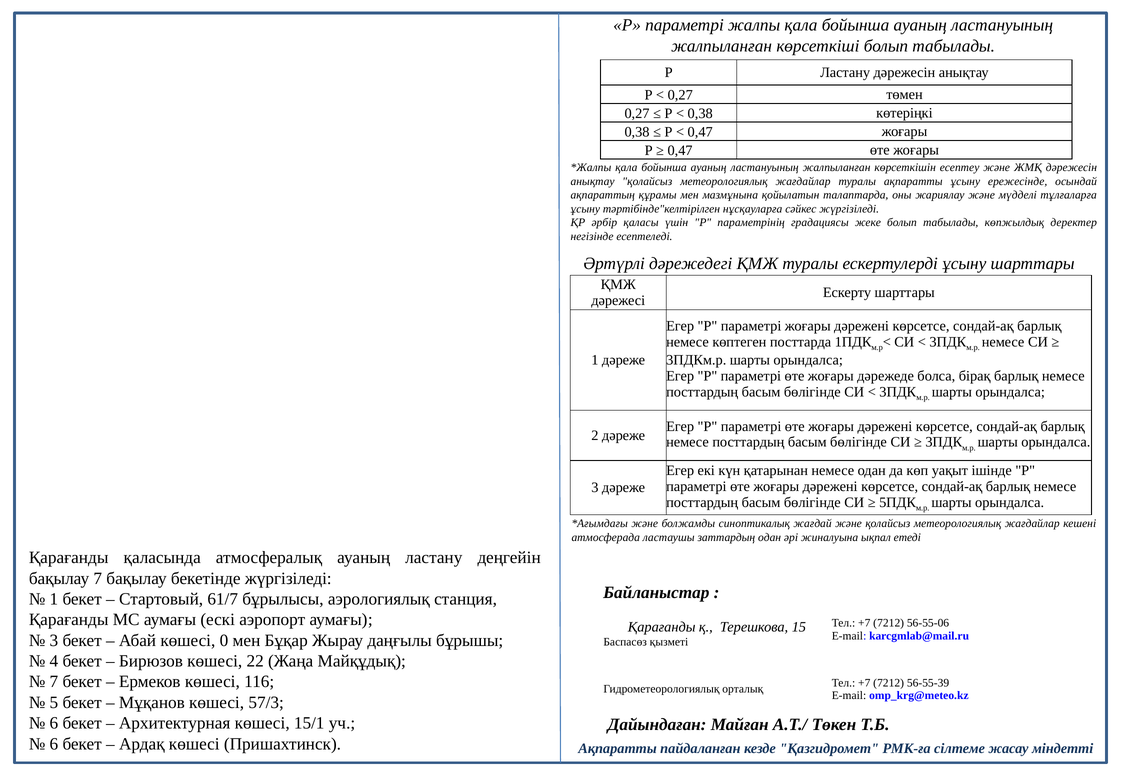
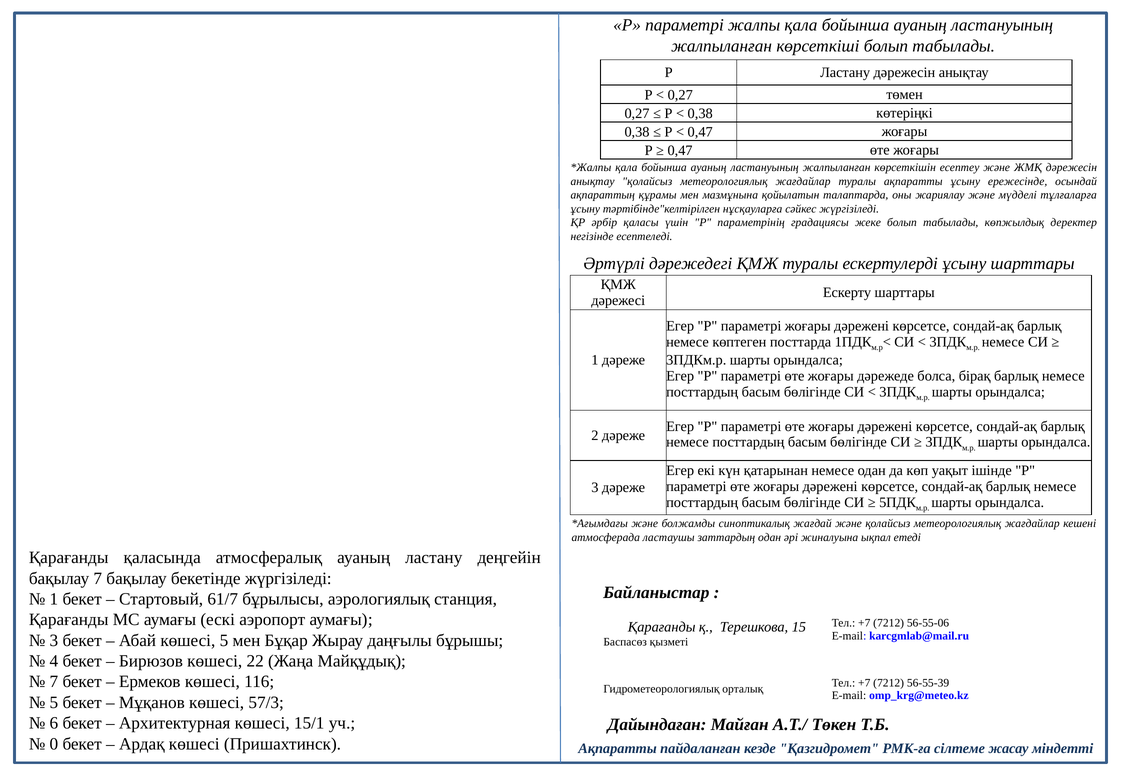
көшесі 0: 0 -> 5 (224, 640)
6: 6 -> 0 (54, 744)
